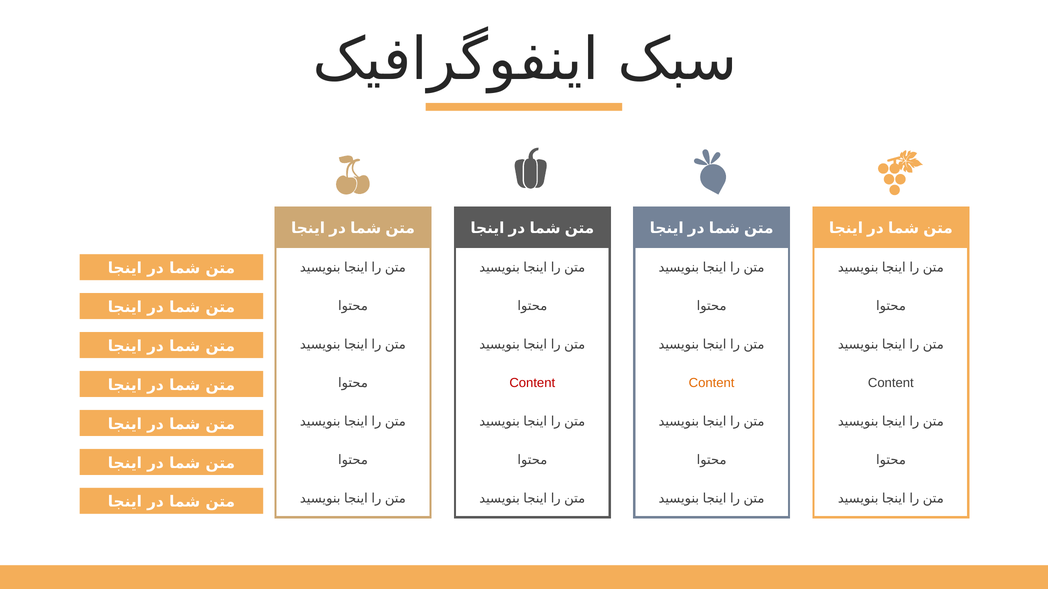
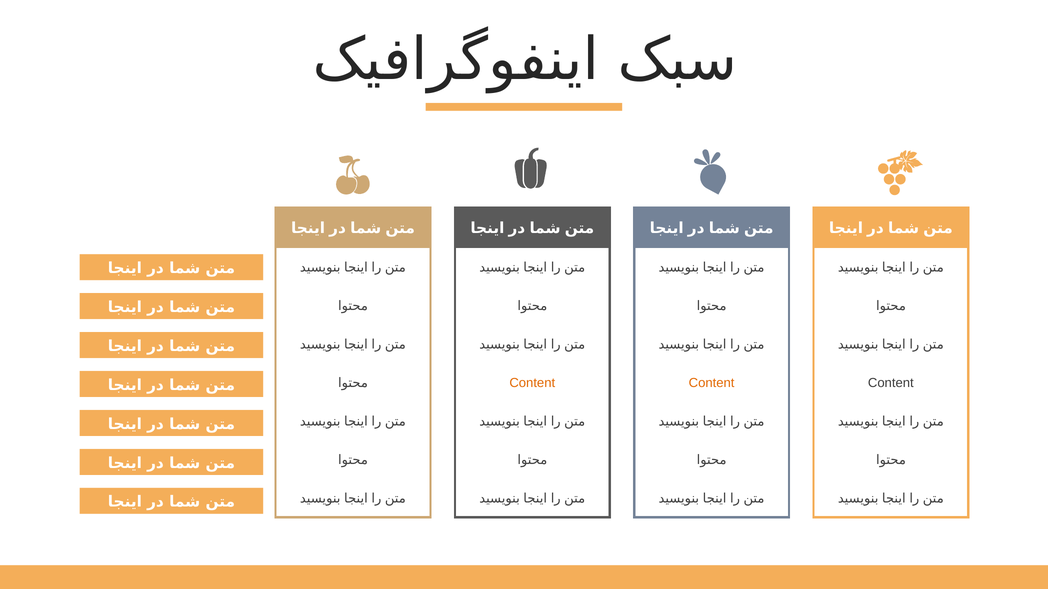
Content colour: red -> orange (532, 383)
